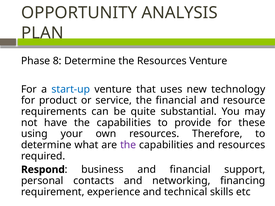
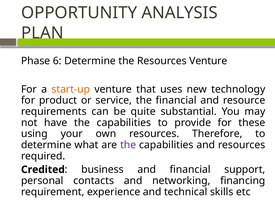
8: 8 -> 6 (57, 61)
start-up colour: blue -> orange (71, 89)
Respond: Respond -> Credited (43, 170)
